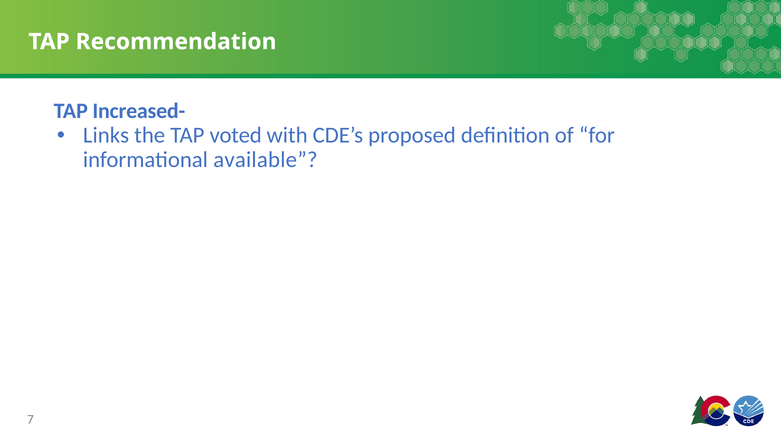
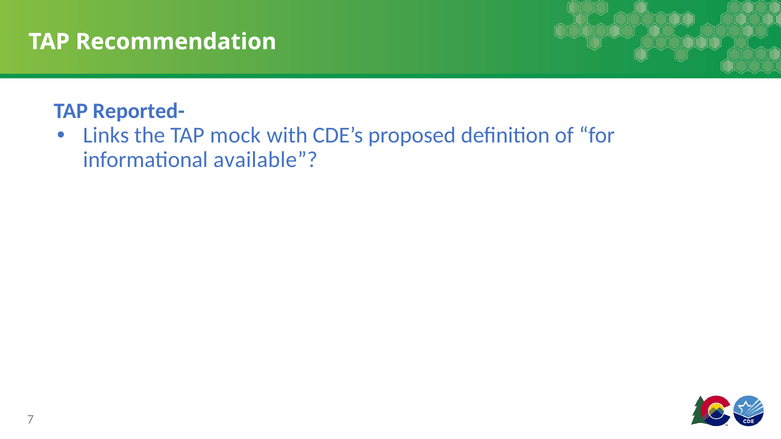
Increased-: Increased- -> Reported- (139, 111)
voted: voted -> mock (235, 135)
